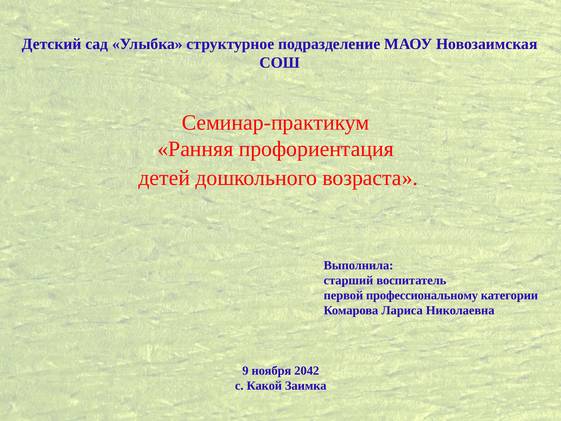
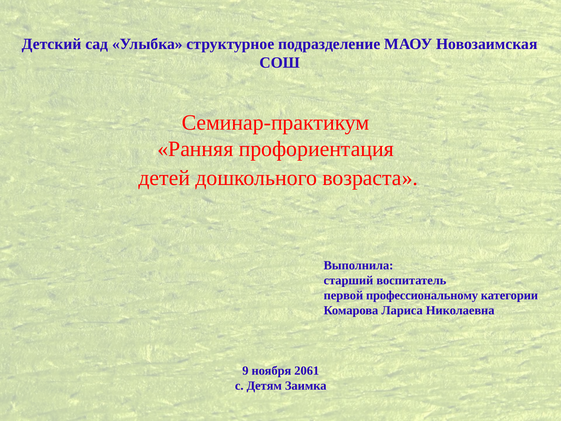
2042: 2042 -> 2061 (307, 370)
Какой: Какой -> Детям (264, 385)
